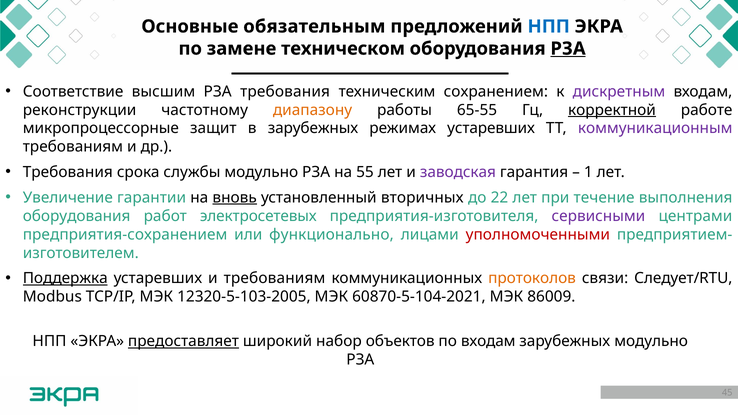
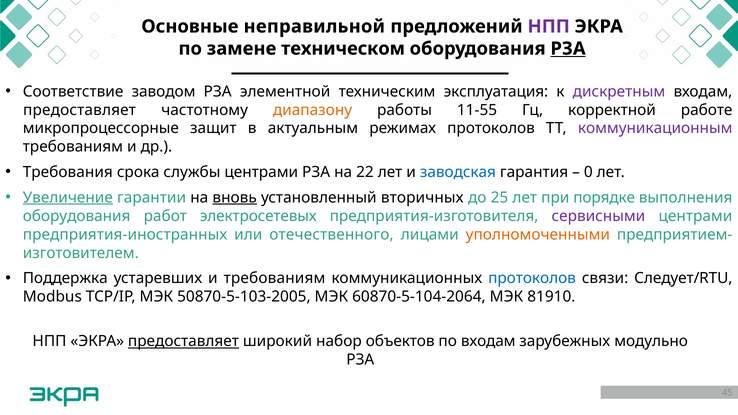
обязательным: обязательным -> неправильной (314, 26)
НПП colour: blue -> purple (549, 26)
высшим: высшим -> заводом (164, 92)
РЗА требования: требования -> элементной (285, 92)
сохранением: сохранением -> эксплуатация (496, 92)
реконструкции: реконструкции -> предоставляет (80, 110)
65-55: 65-55 -> 11-55 (477, 110)
корректной underline: present -> none (612, 110)
в зарубежных: зарубежных -> актуальным (313, 128)
режимах устаревших: устаревших -> протоколов (491, 128)
службы модульно: модульно -> центрами (261, 172)
55: 55 -> 22 (365, 172)
заводская colour: purple -> blue (458, 172)
1: 1 -> 0 (588, 172)
Увеличение underline: none -> present (68, 198)
22: 22 -> 25 (499, 198)
течение: течение -> порядке (604, 198)
предприятия-сохранением: предприятия-сохранением -> предприятия-иностранных (125, 235)
функционально: функционально -> отечественного (332, 235)
уполномоченными colour: red -> orange (538, 235)
Поддержка underline: present -> none (65, 278)
протоколов colour: orange -> blue (532, 278)
12320-5-103-2005: 12320-5-103-2005 -> 50870-5-103-2005 (244, 297)
60870-5-104-2021: 60870-5-104-2021 -> 60870-5-104-2064 (419, 297)
86009: 86009 -> 81910 (551, 297)
